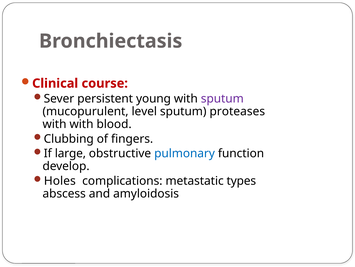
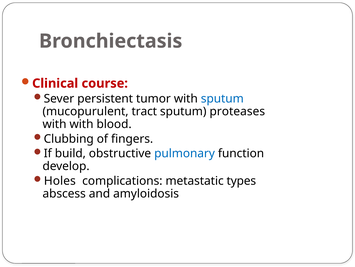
young: young -> tumor (153, 98)
sputum colour: purple -> blue (222, 98)
level: level -> tract (144, 111)
large: large -> build (70, 153)
